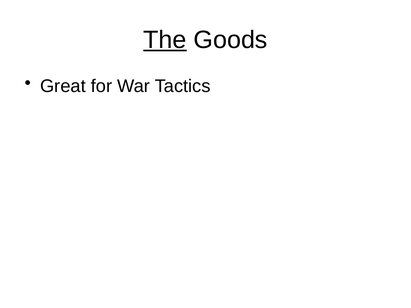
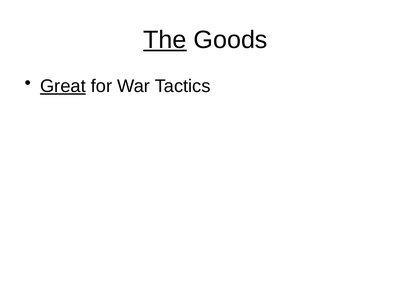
Great underline: none -> present (63, 86)
